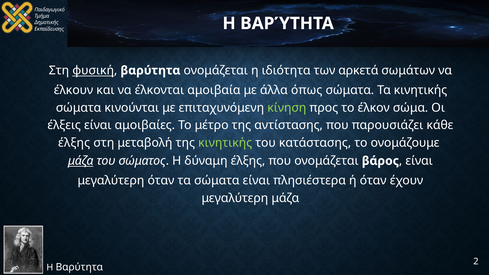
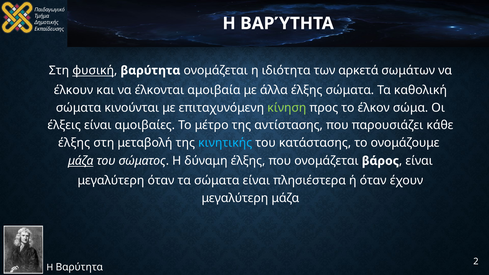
άλλα όπως: όπως -> έλξης (307, 90)
Τα κινητικής: κινητικής -> καθολική (420, 90)
κινητικής colour: light green -> light blue (225, 143)
